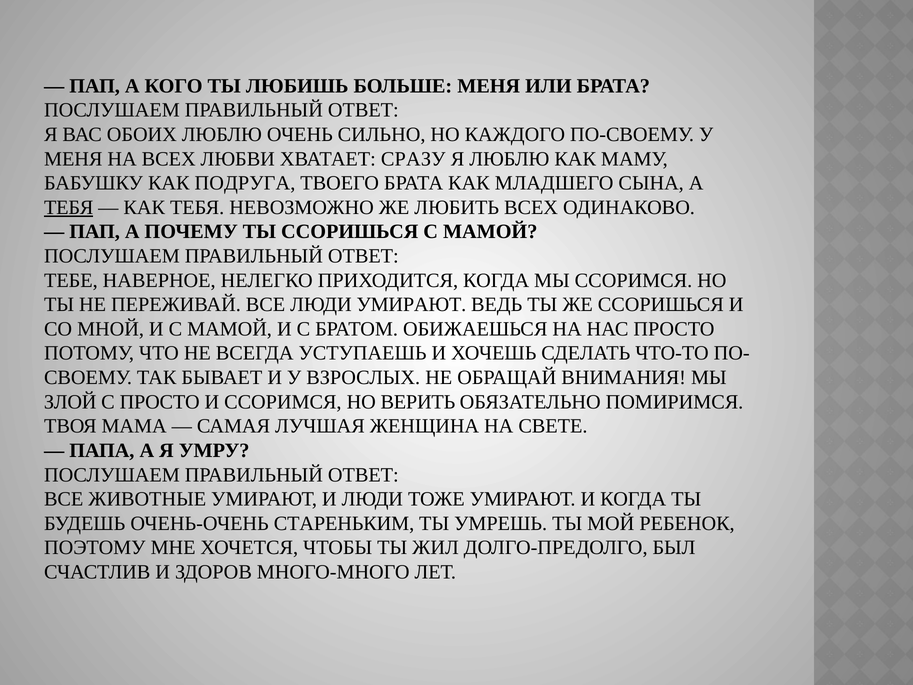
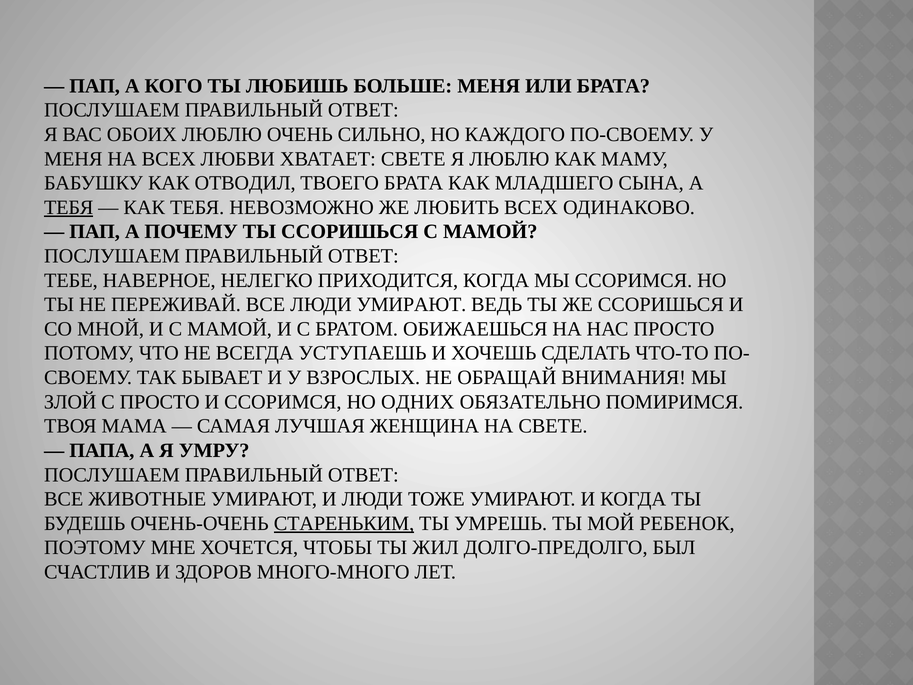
ХВАТАЕТ СРАЗУ: СРАЗУ -> СВЕТЕ (413, 159)
ПОДРУГА: ПОДРУГА -> ОТВОДИЛ (245, 183)
ВЕРИТЬ: ВЕРИТЬ -> ОДНИХ (418, 402)
СТАРЕНЬКИМ underline: none -> present (344, 523)
